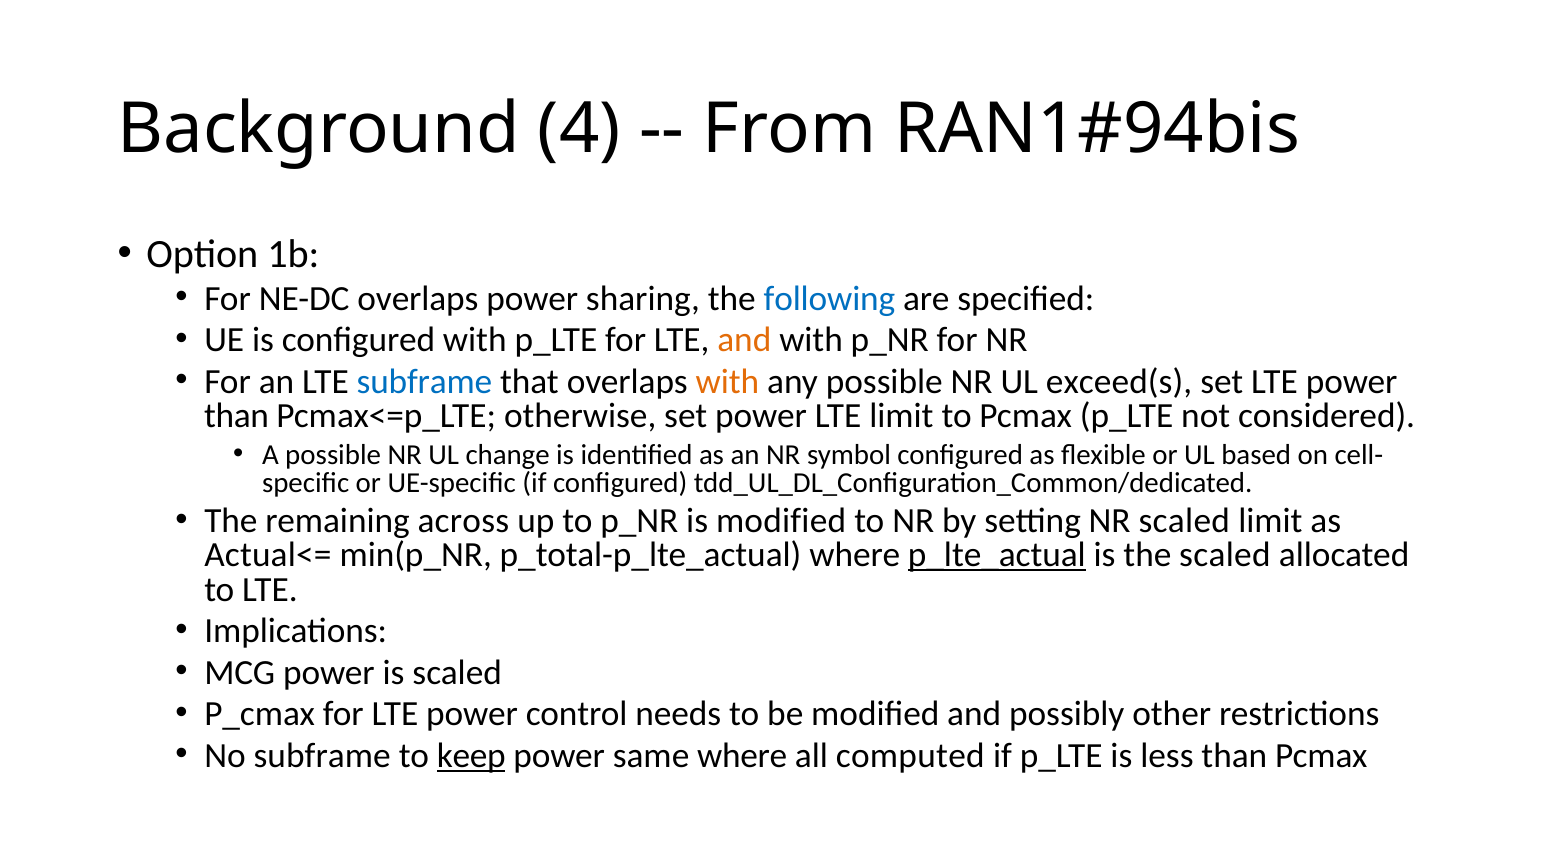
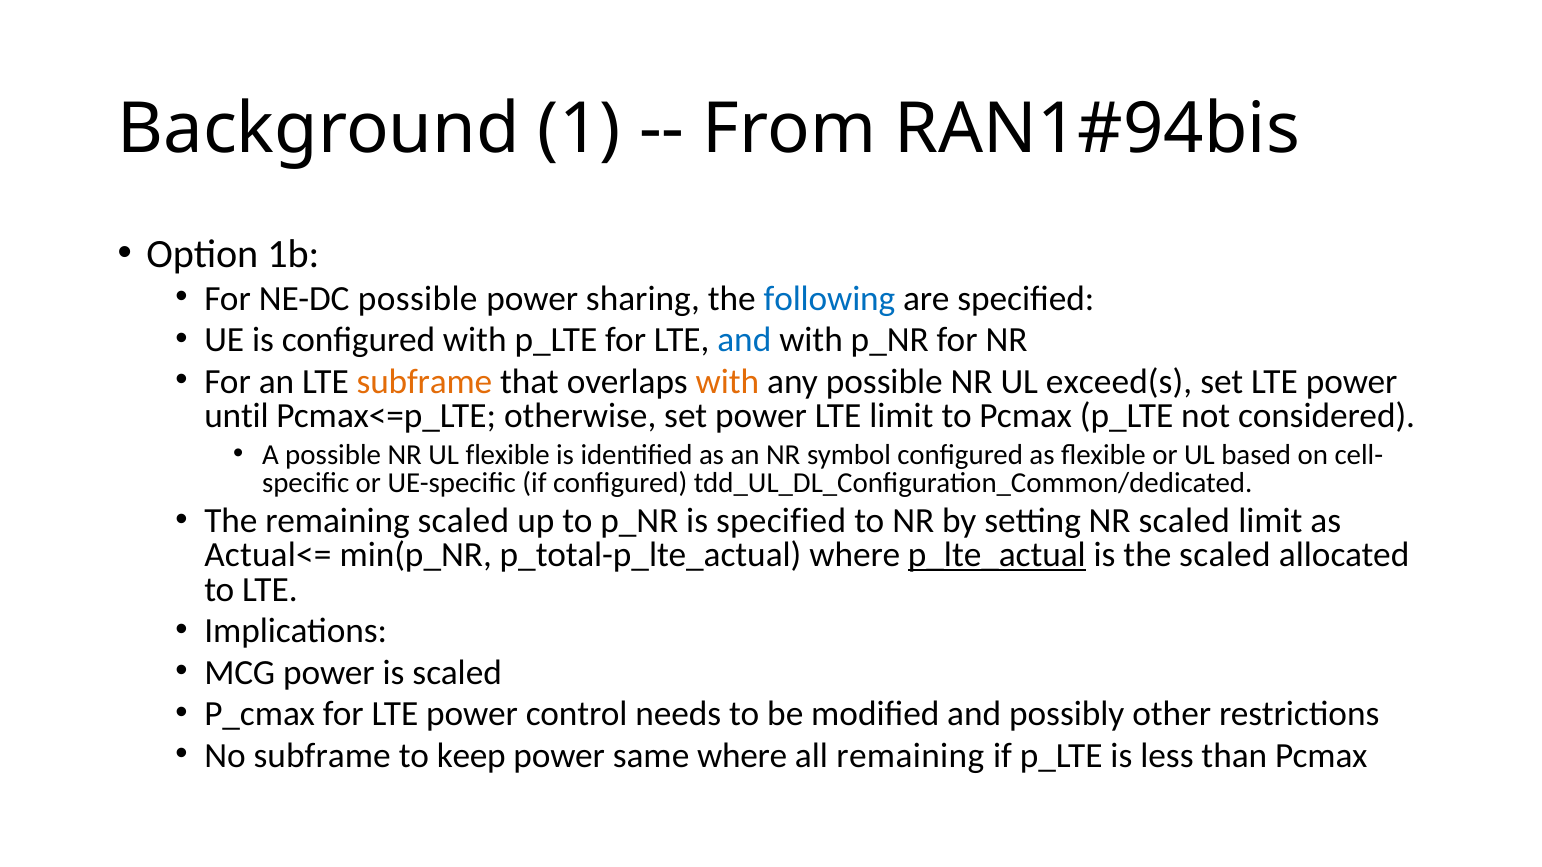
4: 4 -> 1 (579, 130)
NE-DC overlaps: overlaps -> possible (418, 299)
and colour: orange -> blue (744, 340)
subframe colour: blue -> orange (424, 382)
than: than -> until (236, 416)
UL change: change -> flexible (508, 455)
remaining across: across -> scaled (463, 521)
is modified: modified -> specified (781, 521)
keep underline: present -> none (471, 756)
all computed: computed -> remaining (910, 756)
